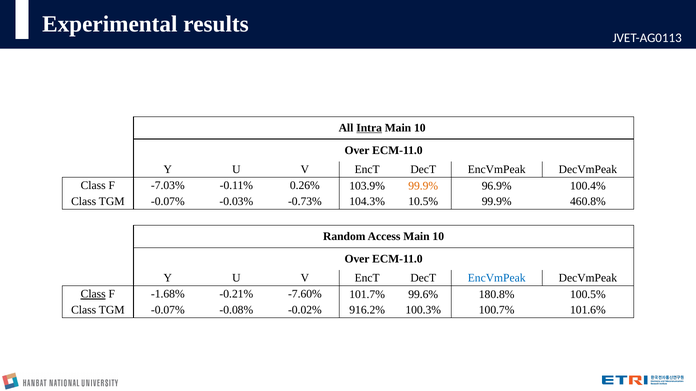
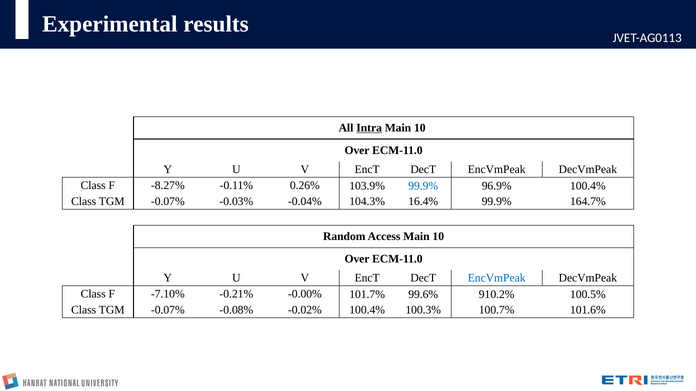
-7.03%: -7.03% -> -8.27% (168, 186)
99.9% colour: orange -> blue (423, 186)
-0.73%: -0.73% -> -0.04% (305, 202)
10.5%: 10.5% -> 16.4% (423, 202)
460.8%: 460.8% -> 164.7% (588, 202)
Class underline: present -> none (93, 294)
-1.68%: -1.68% -> -7.10% (168, 294)
-7.60%: -7.60% -> -0.00% (305, 294)
180.8%: 180.8% -> 910.2% (497, 295)
-0.02% 916.2%: 916.2% -> 100.4% (367, 311)
